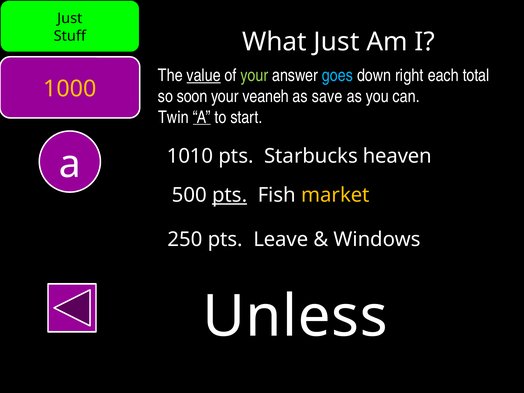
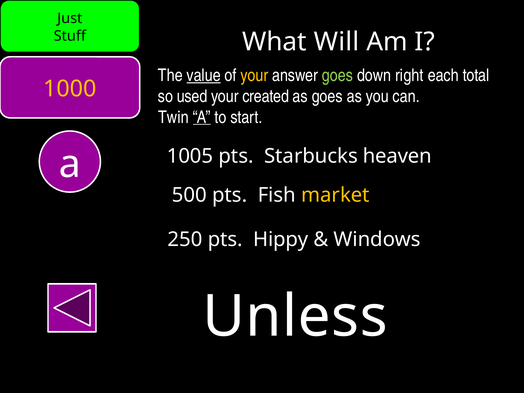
What Just: Just -> Will (336, 42)
your colour: light green -> yellow (254, 75)
goes colour: light blue -> light green (338, 75)
soon: soon -> used (192, 96)
veaneh: veaneh -> created (266, 96)
as save: save -> goes (327, 96)
1010: 1010 -> 1005 (190, 156)
pts underline: present -> none (230, 195)
Leave: Leave -> Hippy (281, 239)
